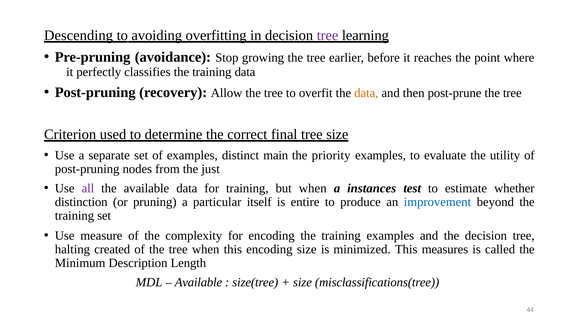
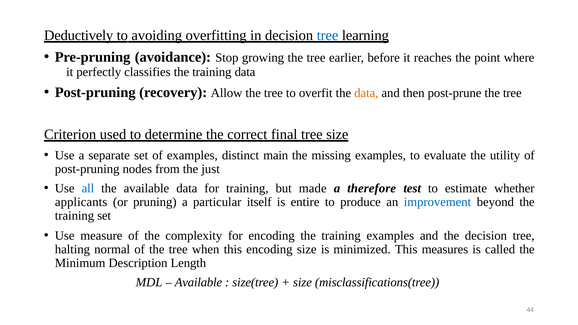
Descending: Descending -> Deductively (79, 36)
tree colour: purple -> blue (328, 36)
priority: priority -> missing (331, 155)
all colour: purple -> blue (88, 188)
but when: when -> made (313, 188)
instances: instances -> therefore (372, 188)
distinction: distinction -> applicants (81, 202)
created: created -> normal (112, 249)
